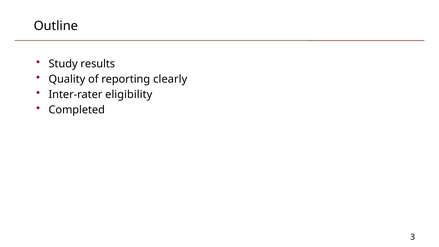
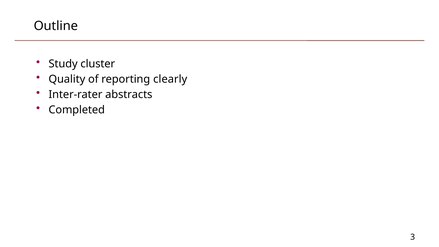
results: results -> cluster (98, 64)
eligibility: eligibility -> abstracts (129, 95)
